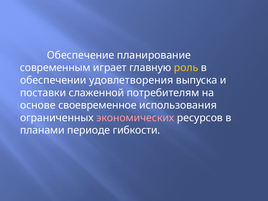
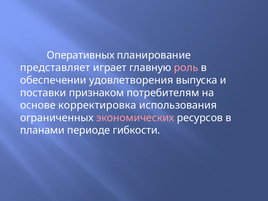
Обеспечение: Обеспечение -> Оперативных (81, 55)
современным: современным -> представляет (55, 68)
роль colour: yellow -> pink (186, 68)
слаженной: слаженной -> признаком (96, 93)
своевременное: своевременное -> корректировка (97, 105)
